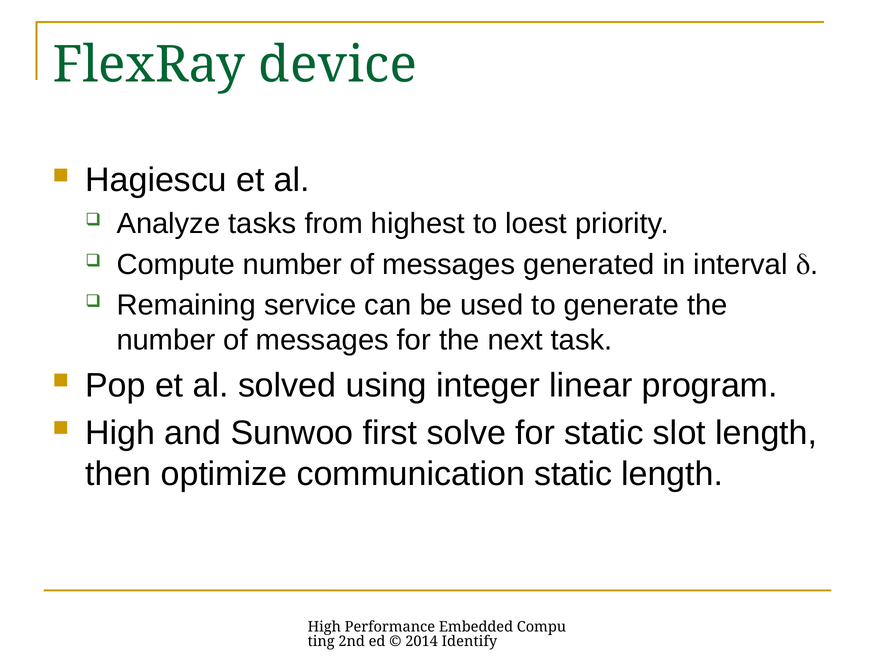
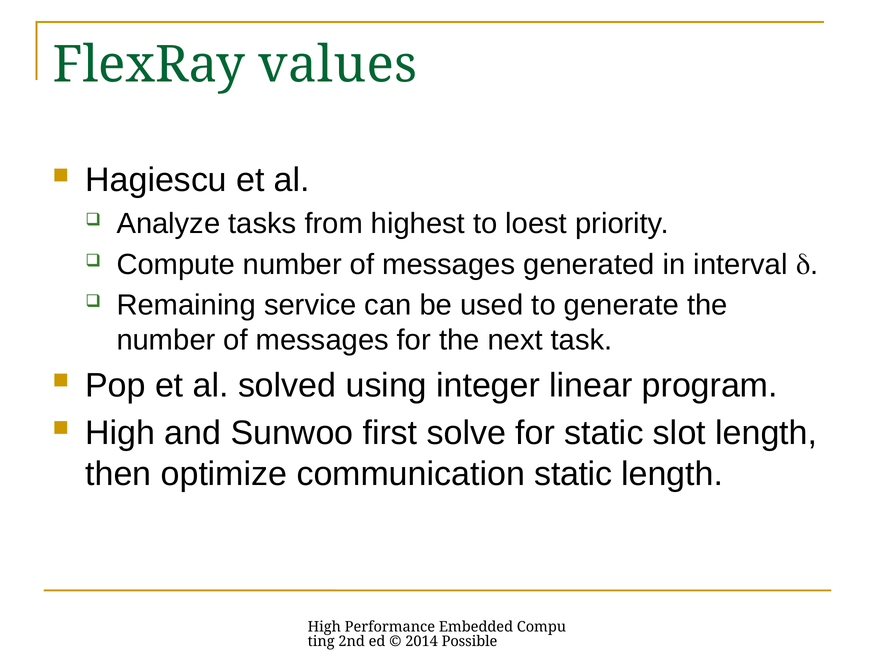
device: device -> values (338, 65)
Identify: Identify -> Possible (470, 642)
